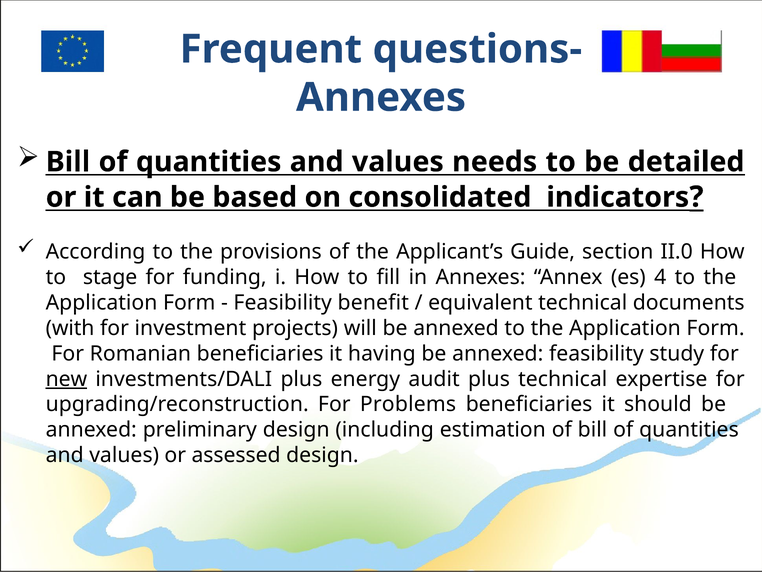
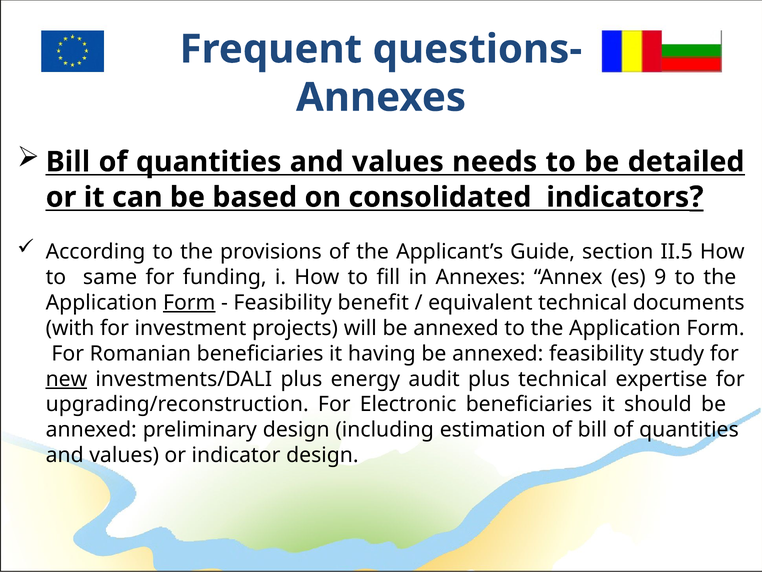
II.0: II.0 -> II.5 (677, 252)
stage: stage -> same (110, 277)
4: 4 -> 9 (660, 277)
Form underline: none -> present (189, 302)
Problems: Problems -> Electronic (408, 404)
assessed: assessed -> indicator (236, 455)
